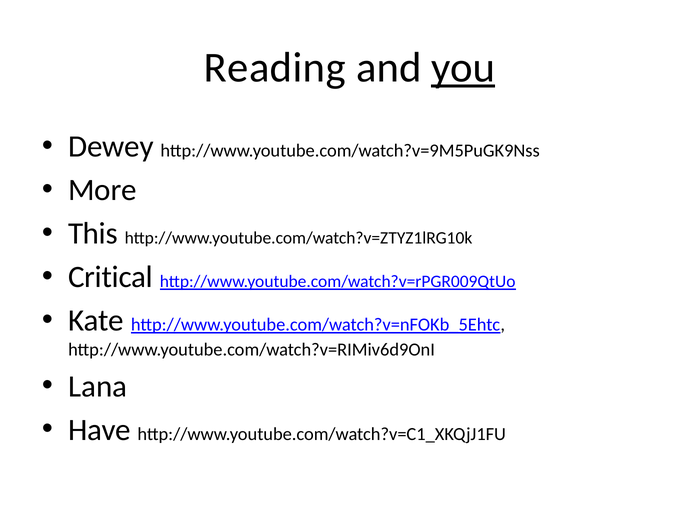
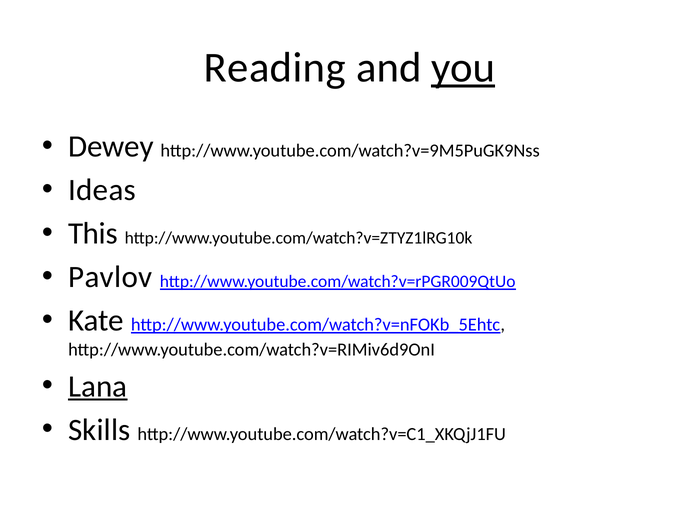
More: More -> Ideas (102, 190)
Critical: Critical -> Pavlov (110, 277)
Lana underline: none -> present (98, 386)
Have: Have -> Skills (99, 430)
